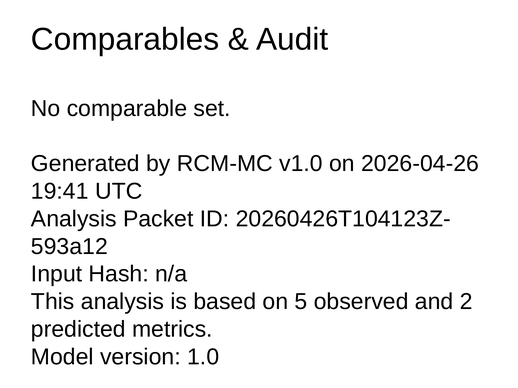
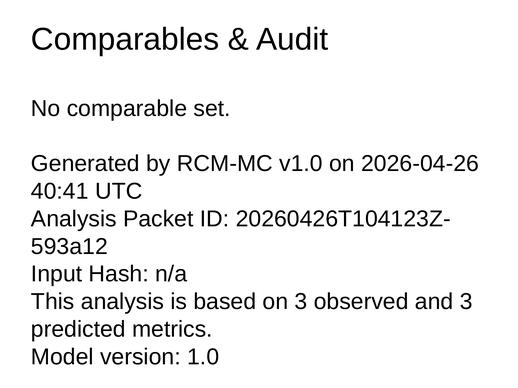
19:41: 19:41 -> 40:41 (60, 192)
on 5: 5 -> 3 (301, 302)
and 2: 2 -> 3 (466, 302)
